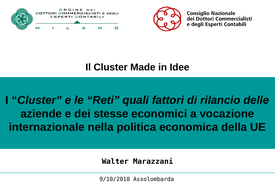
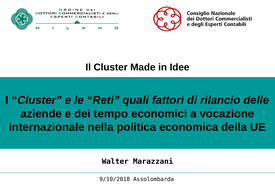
stesse: stesse -> tempo (111, 114)
